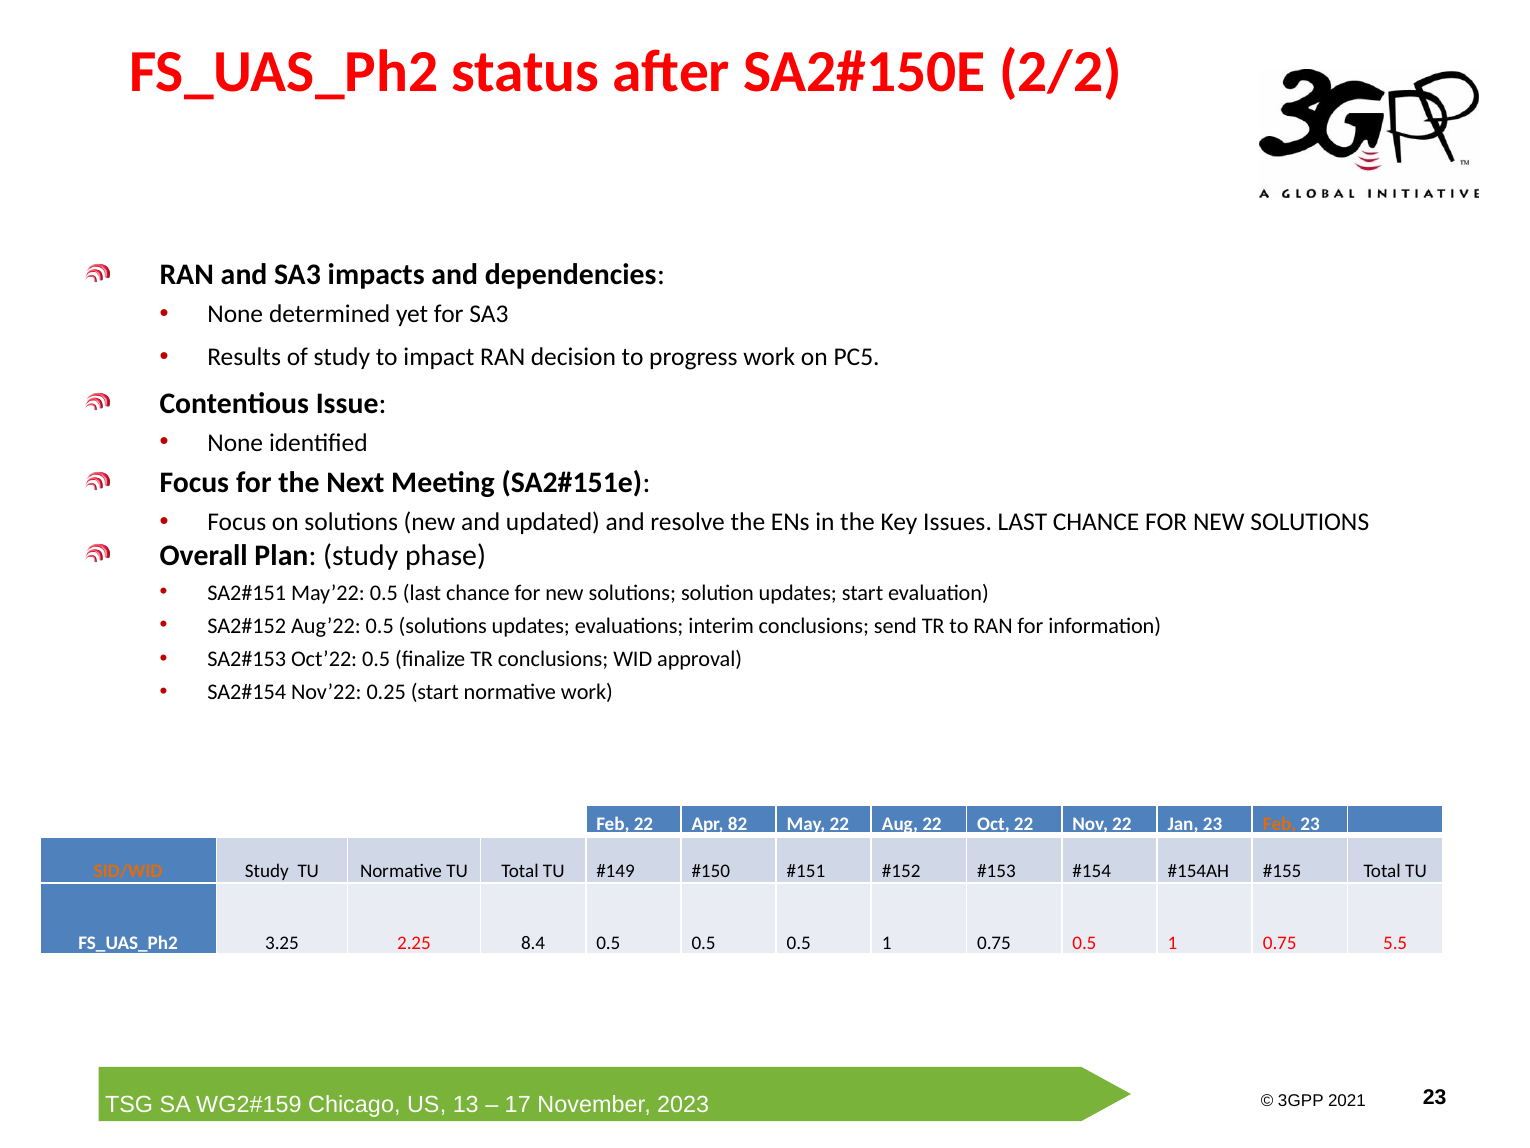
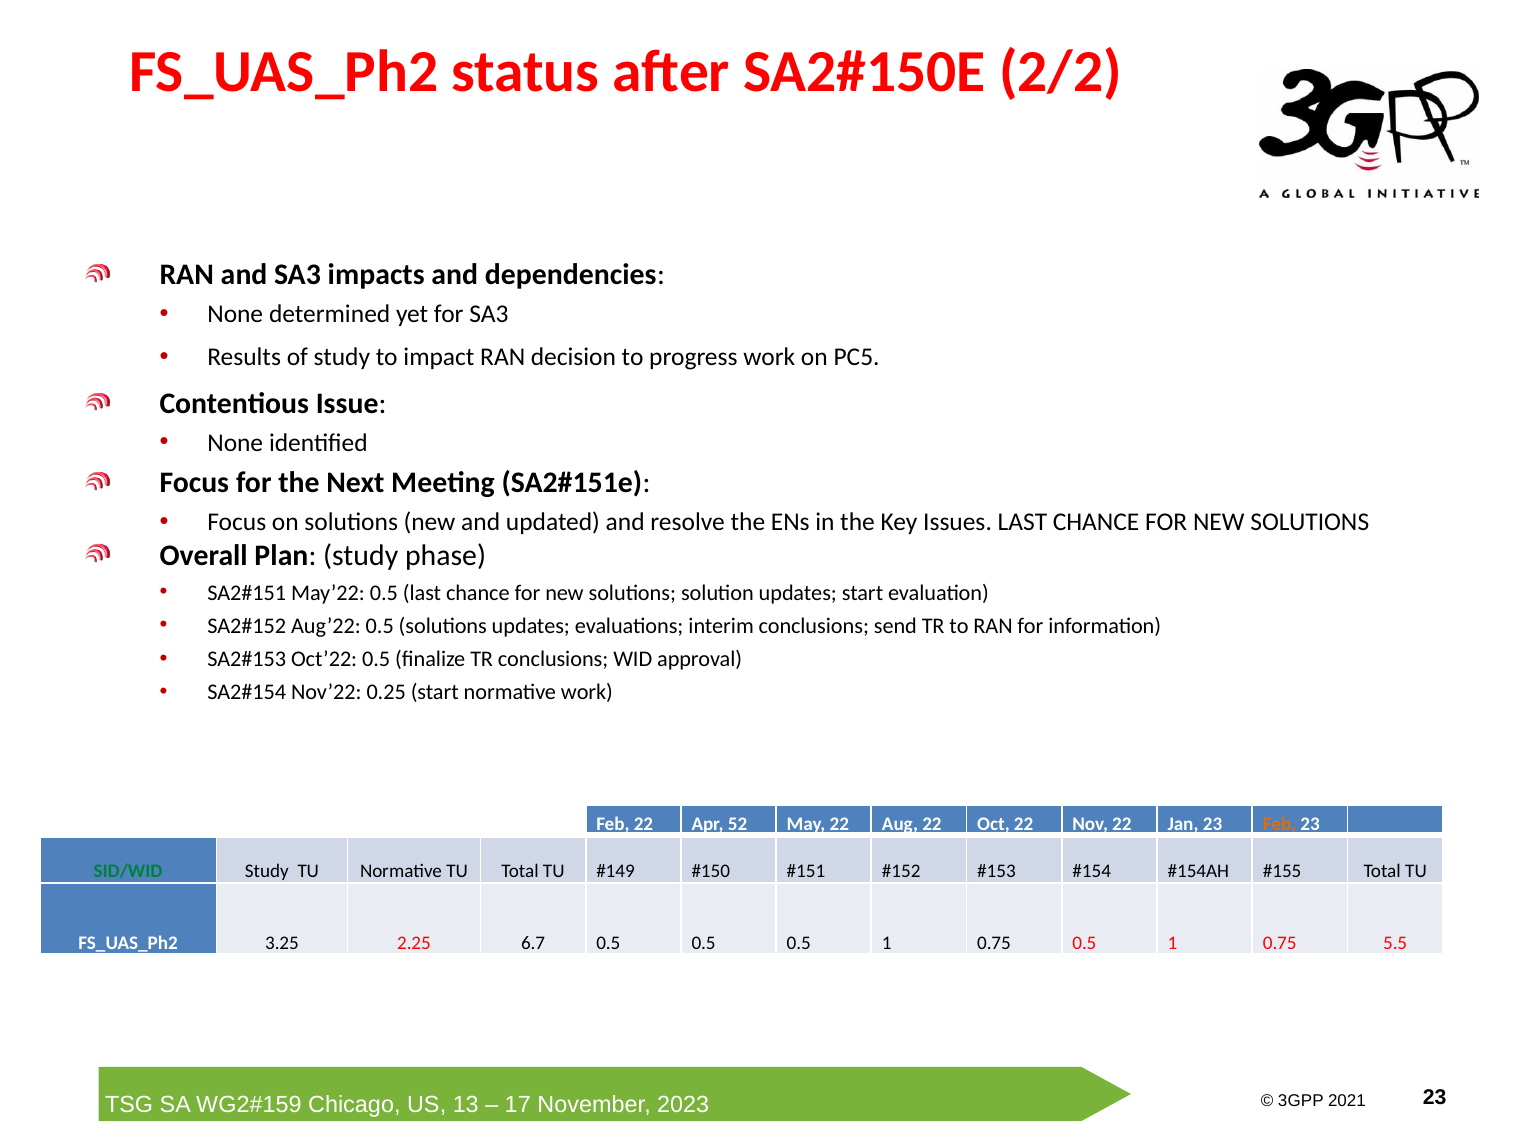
82: 82 -> 52 (738, 823)
SID/WID colour: orange -> green (128, 871)
8.4: 8.4 -> 6.7 (533, 943)
